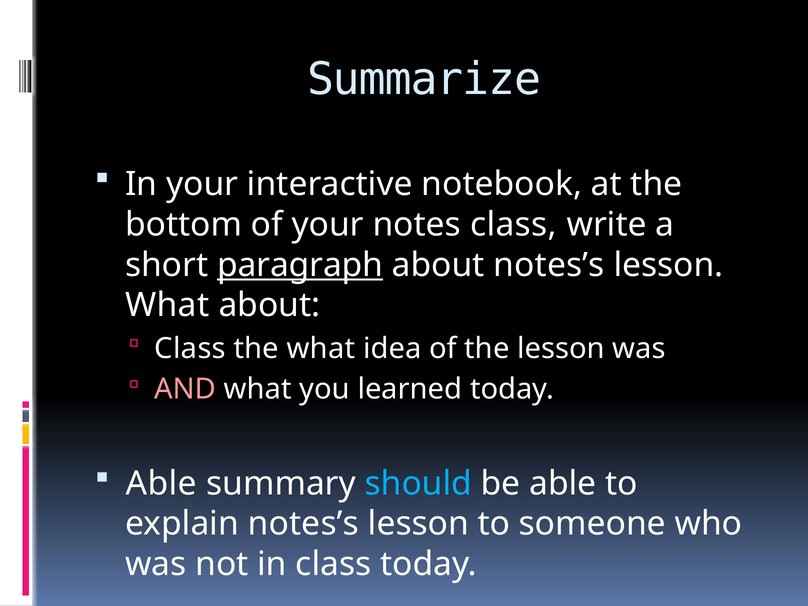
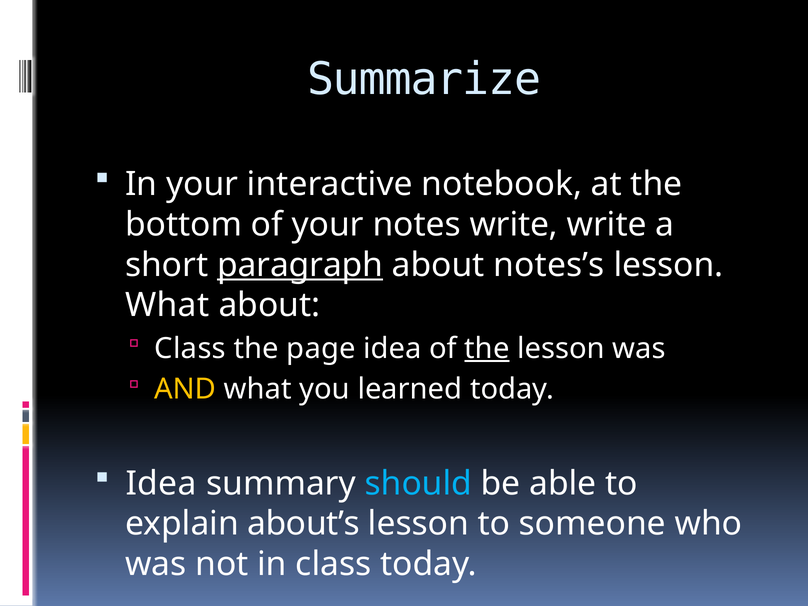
notes class: class -> write (514, 225)
the what: what -> page (321, 349)
the underline: none -> present (487, 349)
AND colour: pink -> yellow (185, 389)
Able: Able -> Idea (161, 483)
explain notes’s: notes’s -> about’s (304, 524)
